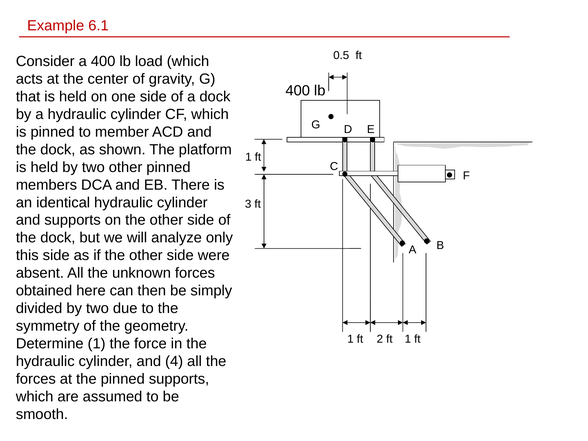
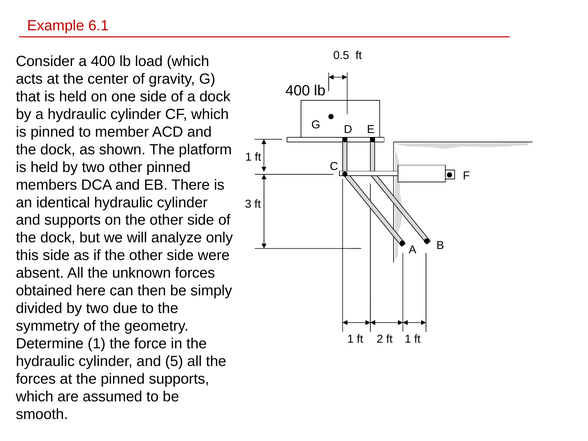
4: 4 -> 5 (174, 361)
